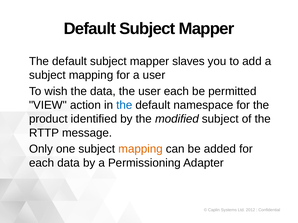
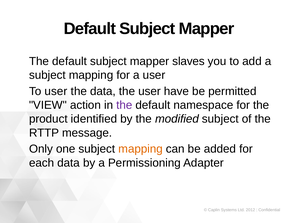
To wish: wish -> user (56, 91)
user each: each -> have (176, 91)
the colour: blue -> purple (124, 105)
